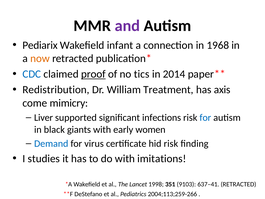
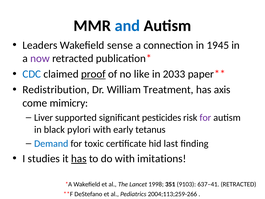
and colour: purple -> blue (127, 26)
Pediarix: Pediarix -> Leaders (40, 45)
infant: infant -> sense (120, 45)
1968: 1968 -> 1945 (218, 45)
now colour: orange -> purple (40, 58)
tics: tics -> like (142, 74)
2014: 2014 -> 2033 (174, 74)
infections: infections -> pesticides (162, 117)
for colour: blue -> purple (205, 117)
giants: giants -> pylori (79, 129)
women: women -> tetanus (150, 129)
virus: virus -> toxic (94, 143)
hid risk: risk -> last (171, 143)
has underline: none -> present (79, 158)
